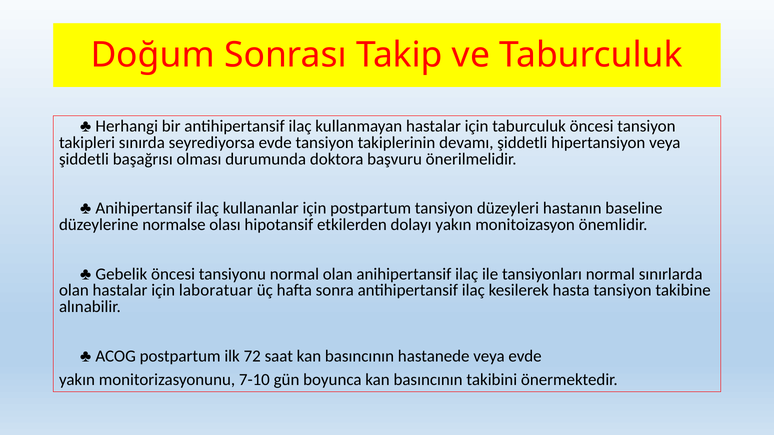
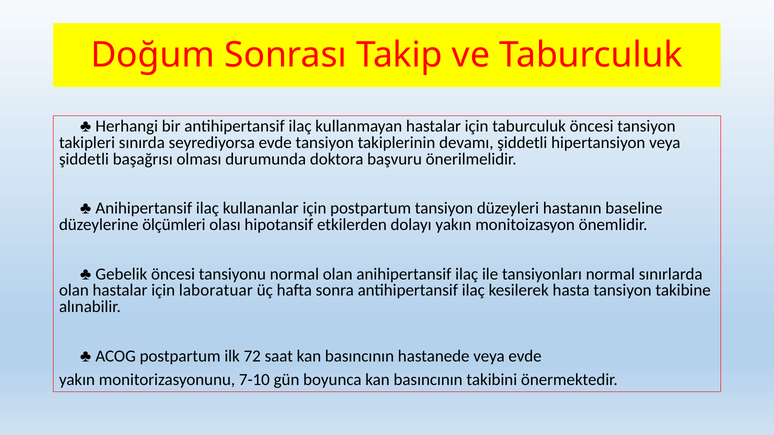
normalse: normalse -> ölçümleri (174, 225)
